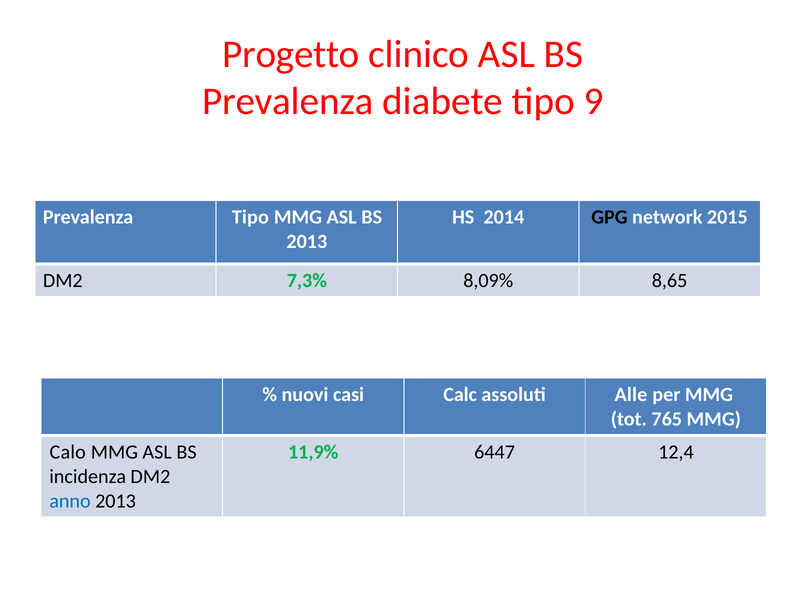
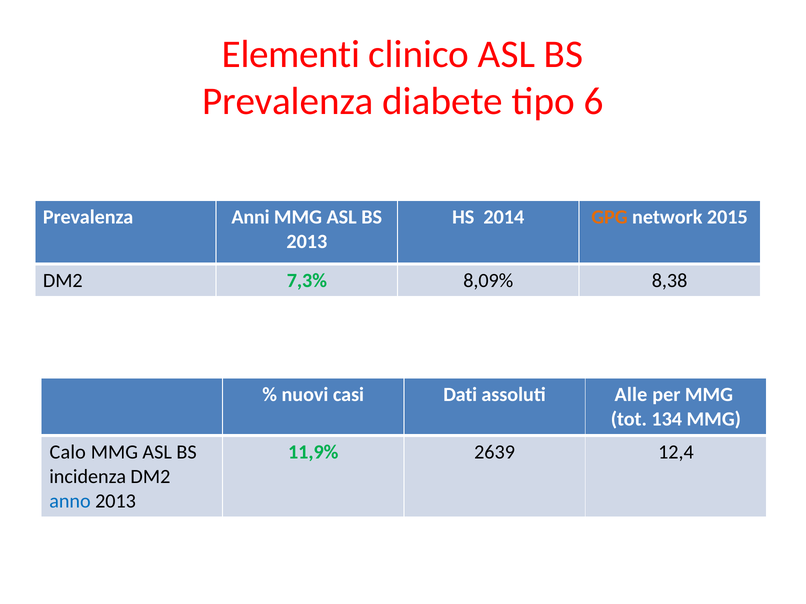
Progetto: Progetto -> Elementi (291, 54)
9: 9 -> 6 (594, 101)
Prevalenza Tipo: Tipo -> Anni (251, 217)
GPG colour: black -> orange (609, 217)
8,65: 8,65 -> 8,38 (670, 281)
Calc: Calc -> Dati (460, 395)
765: 765 -> 134 (667, 420)
6447: 6447 -> 2639 (495, 452)
